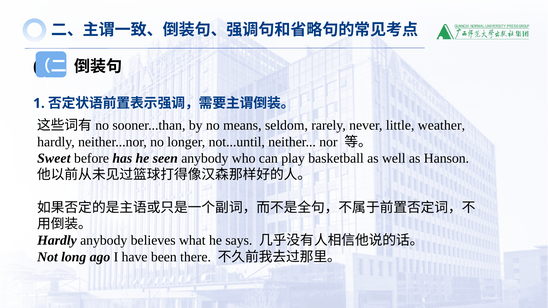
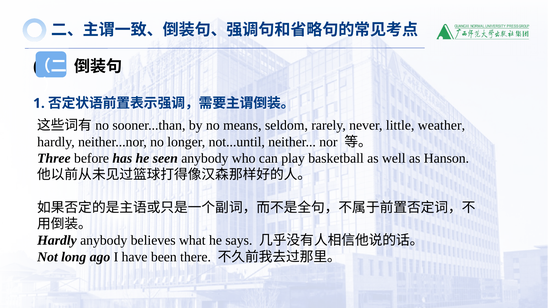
Sweet: Sweet -> Three (54, 158)
